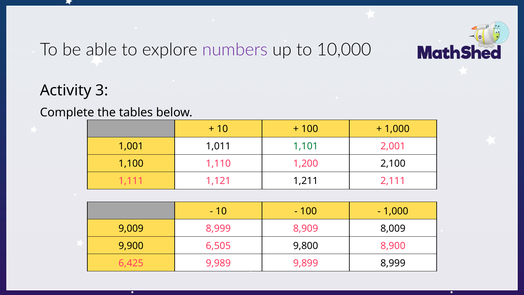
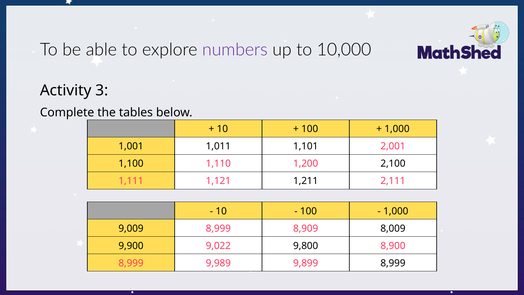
1,101 colour: green -> black (306, 146)
6,505: 6,505 -> 9,022 (218, 246)
6,425: 6,425 -> 8,999 (131, 263)
